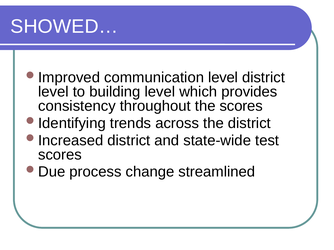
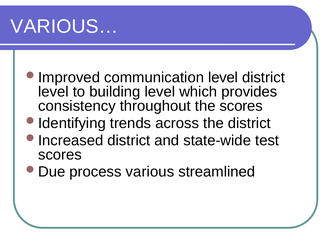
SHOWED…: SHOWED… -> VARIOUS… (64, 26)
change: change -> various (150, 172)
